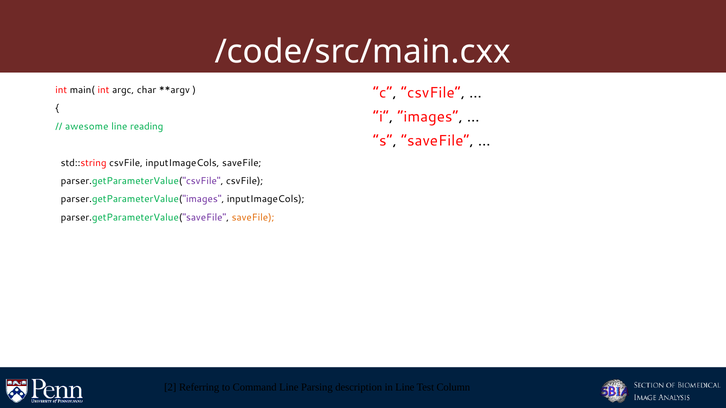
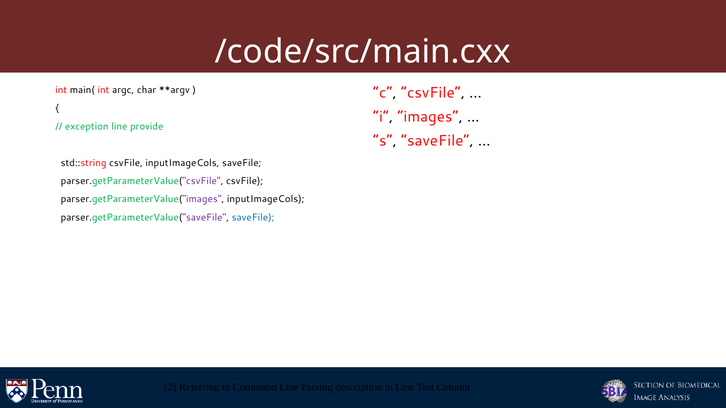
awesome: awesome -> exception (87, 127)
reading: reading -> provide (147, 127)
saveFile colour: orange -> blue (253, 218)
